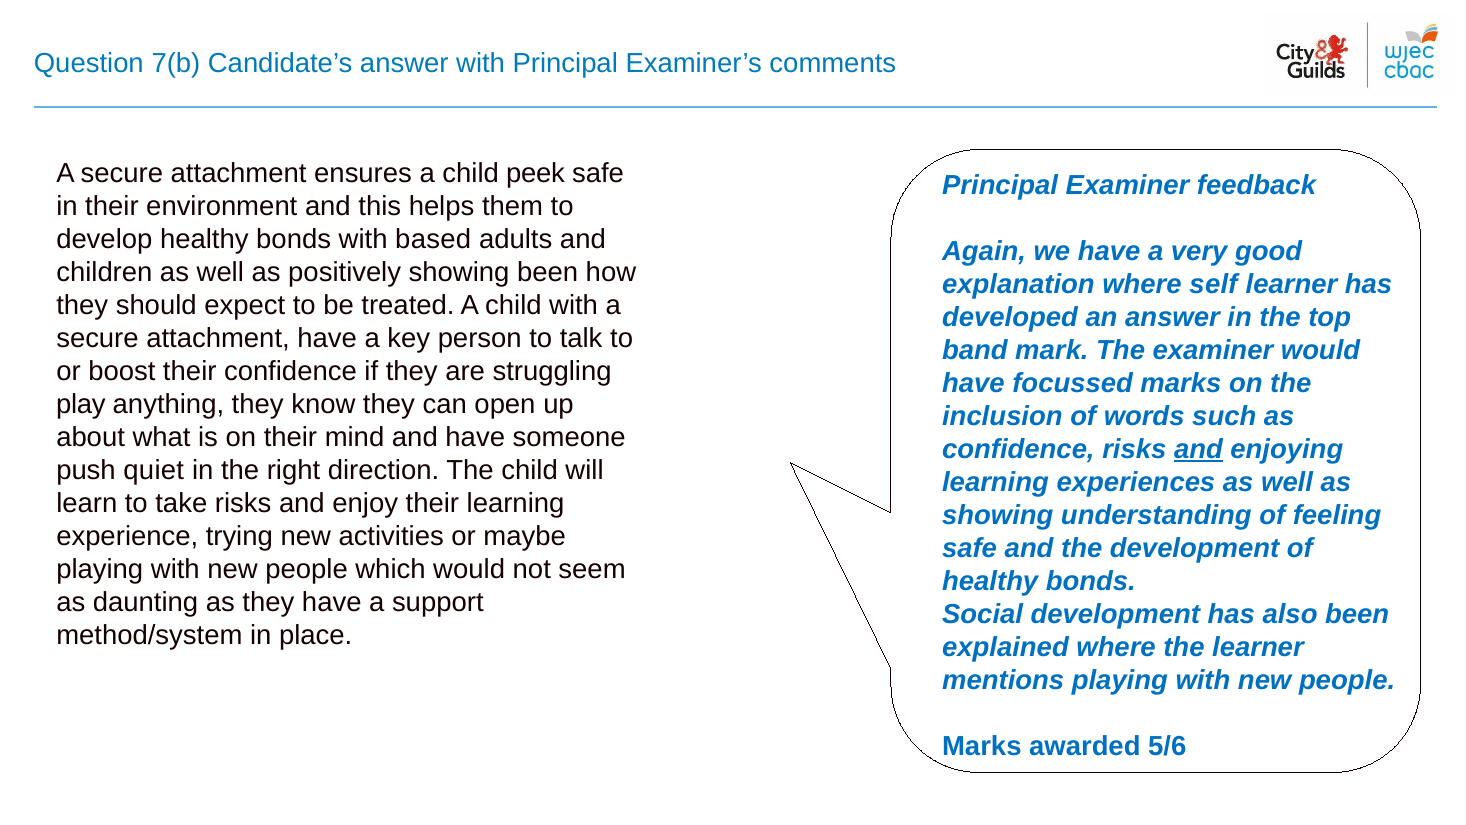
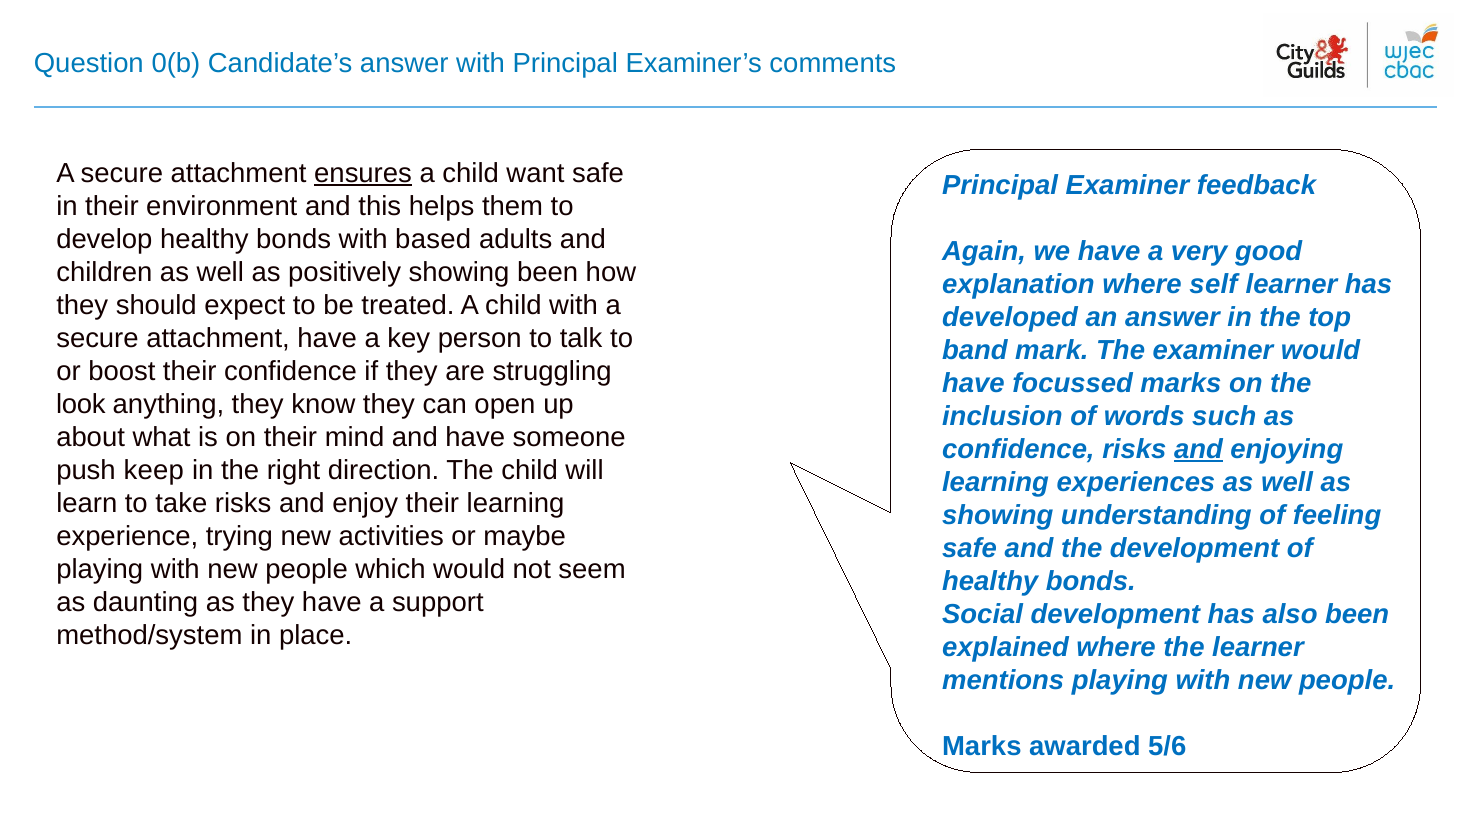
7(b: 7(b -> 0(b (176, 64)
ensures underline: none -> present (363, 173)
peek: peek -> want (535, 173)
play: play -> look (81, 404)
quiet: quiet -> keep (154, 470)
